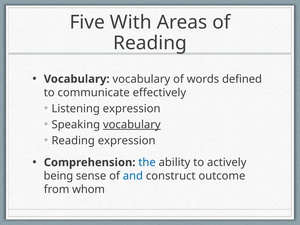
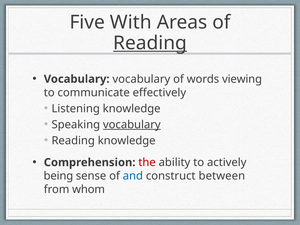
Reading underline: none -> present (150, 43)
defined: defined -> viewing (242, 79)
Listening expression: expression -> knowledge (132, 109)
Reading expression: expression -> knowledge (127, 141)
the colour: blue -> red (147, 162)
outcome: outcome -> between (222, 176)
